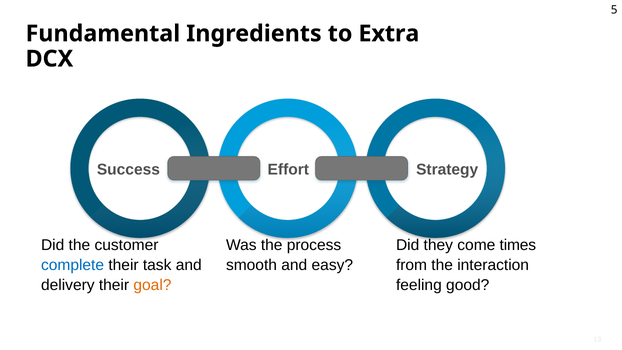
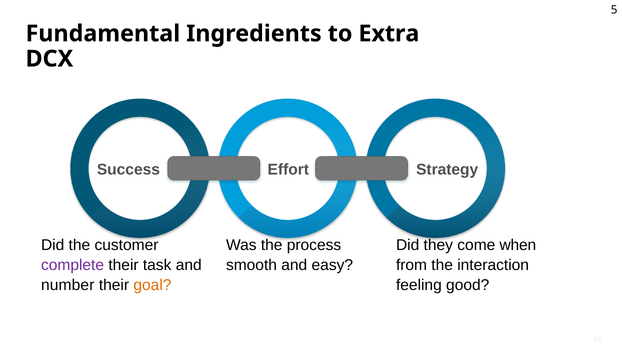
times: times -> when (518, 245)
complete colour: blue -> purple (73, 265)
delivery: delivery -> number (68, 285)
